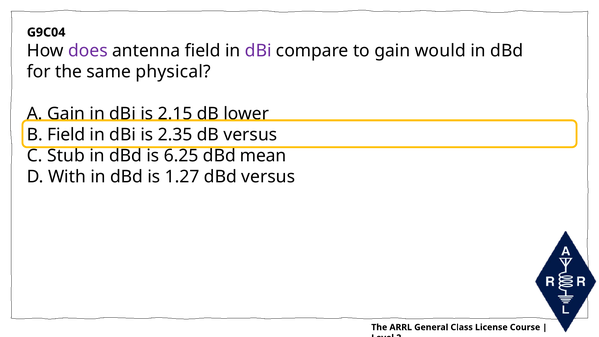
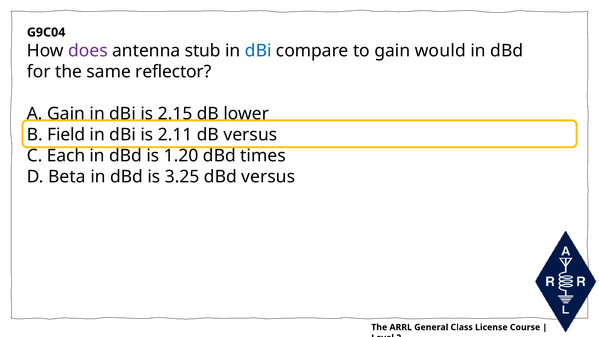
antenna field: field -> stub (203, 51)
dBi colour: purple -> blue (258, 51)
physical: physical -> reflector (173, 72)
2.35: 2.35 -> 2.11 (175, 135)
Stub: Stub -> Each (66, 156)
6.25: 6.25 -> 1.20 (181, 156)
mean: mean -> times (263, 156)
With: With -> Beta (67, 177)
1.27: 1.27 -> 3.25 (182, 177)
